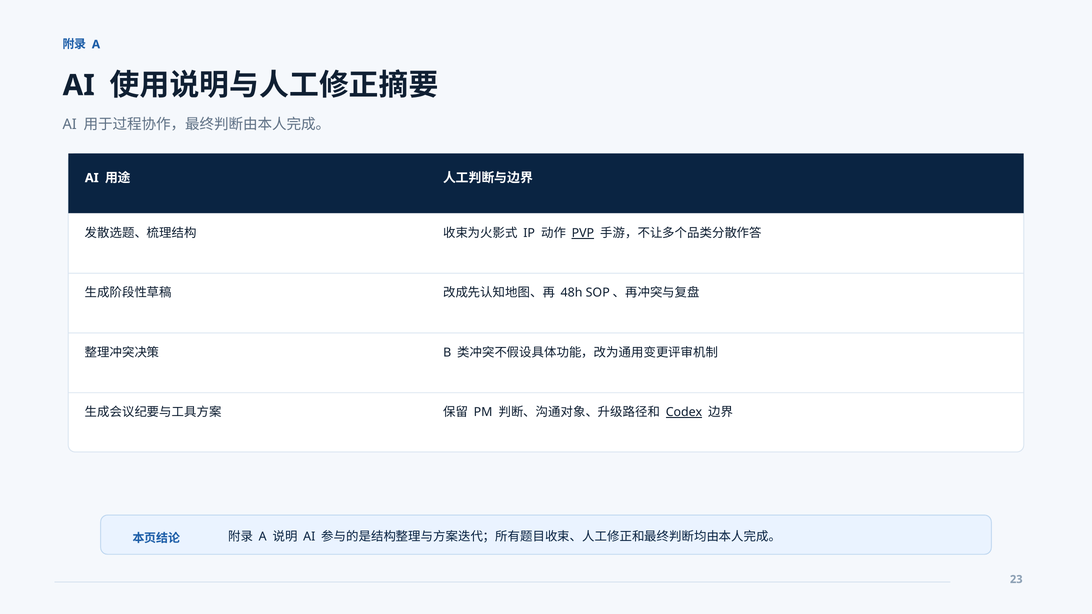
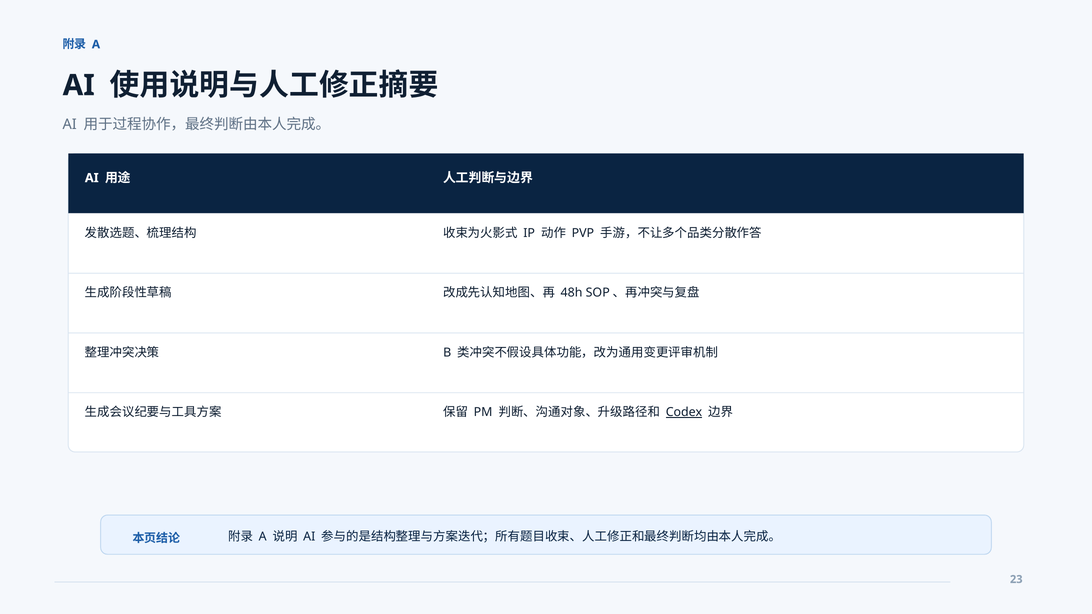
PVP underline: present -> none (583, 233)
